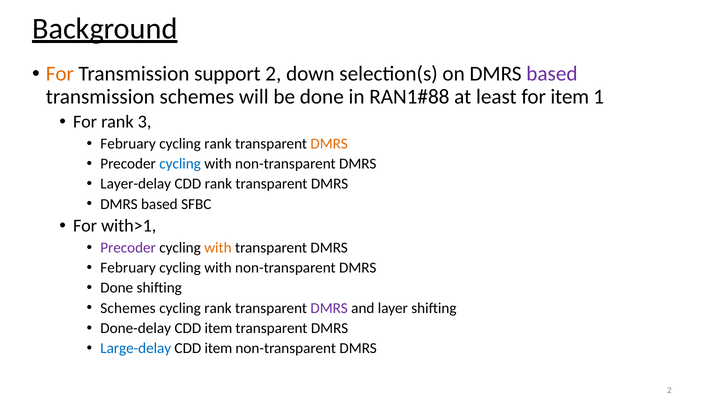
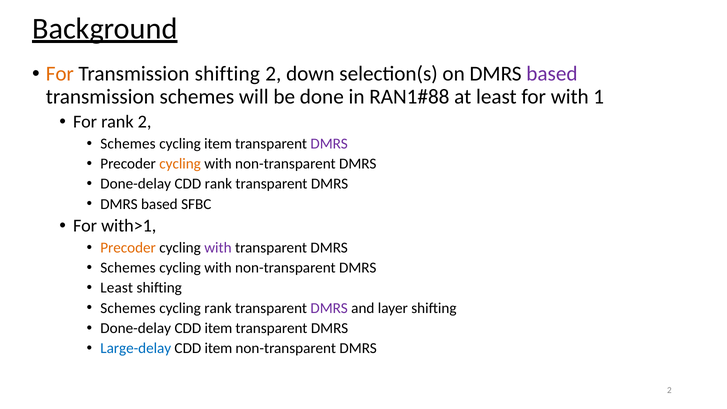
Transmission support: support -> shifting (227, 74)
for item: item -> with (570, 97)
rank 3: 3 -> 2 (145, 122)
February: February -> Schemes (128, 144)
rank: rank -> item (218, 144)
DMRS colour: orange -> purple (329, 144)
cycling colour: blue -> orange (180, 164)
Layer-delay: Layer-delay -> Done-delay (136, 184)
Precoder colour: purple -> orange (128, 248)
with colour: orange -> purple (218, 248)
February: February -> Schemes (128, 268)
Done: Done -> Least (117, 288)
